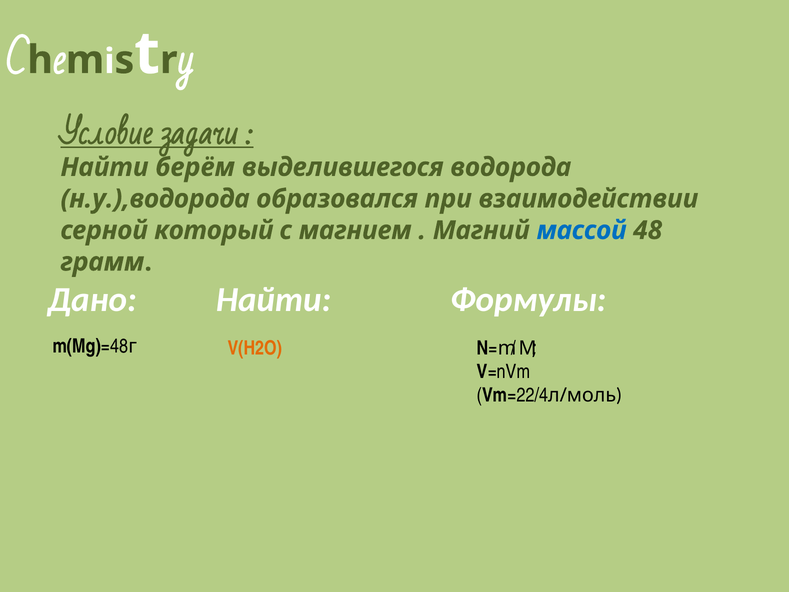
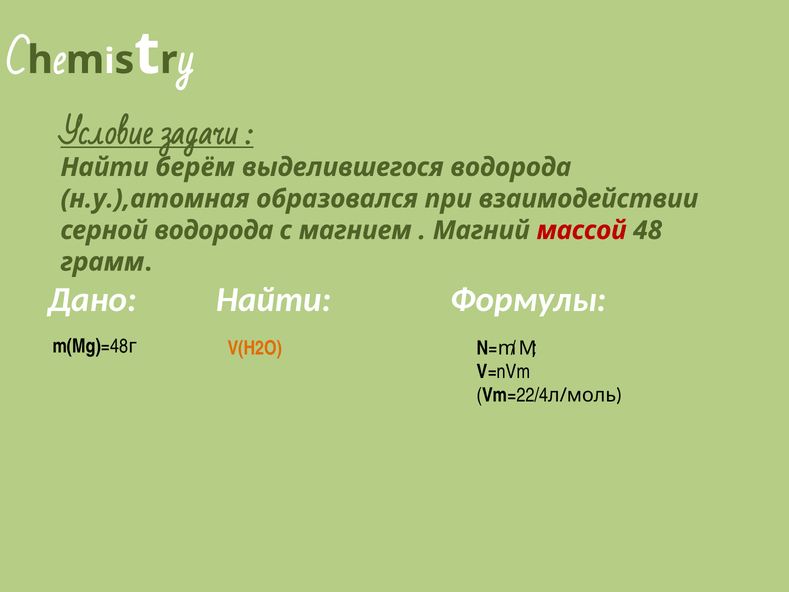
н.у.),водорода: н.у.),водорода -> н.у.),атомная (155, 199)
серной который: который -> водорода (214, 230)
массой colour: blue -> red (582, 230)
